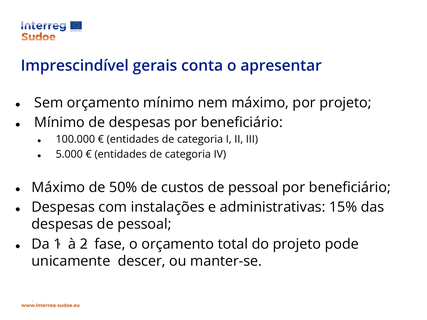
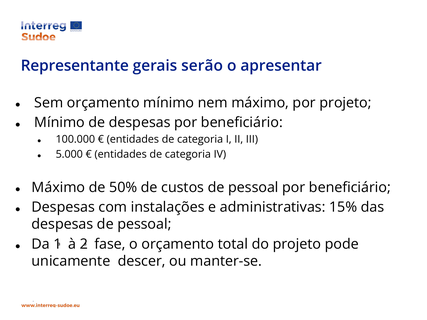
Imprescindível: Imprescindível -> Representante (75, 66)
conta: conta -> serão (202, 66)
